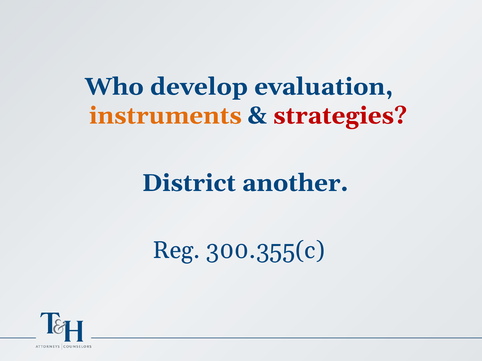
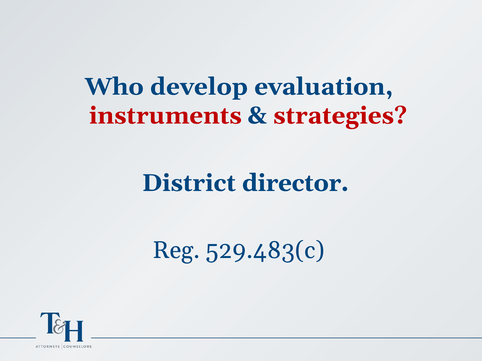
instruments colour: orange -> red (165, 116)
another: another -> director (295, 183)
300.355(c: 300.355(c -> 529.483(c (265, 251)
